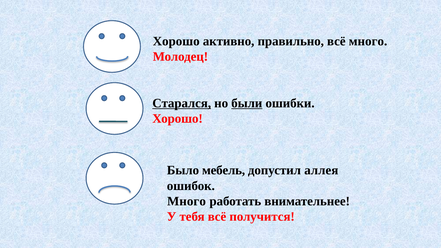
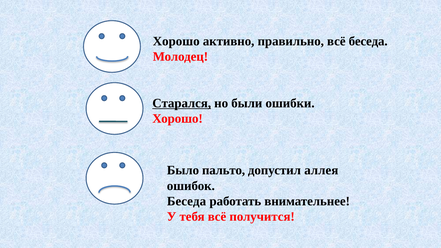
всё много: много -> беседа (368, 41)
были underline: present -> none (247, 103)
мебель: мебель -> пальто (224, 170)
Много: Много -> Беседа (187, 201)
